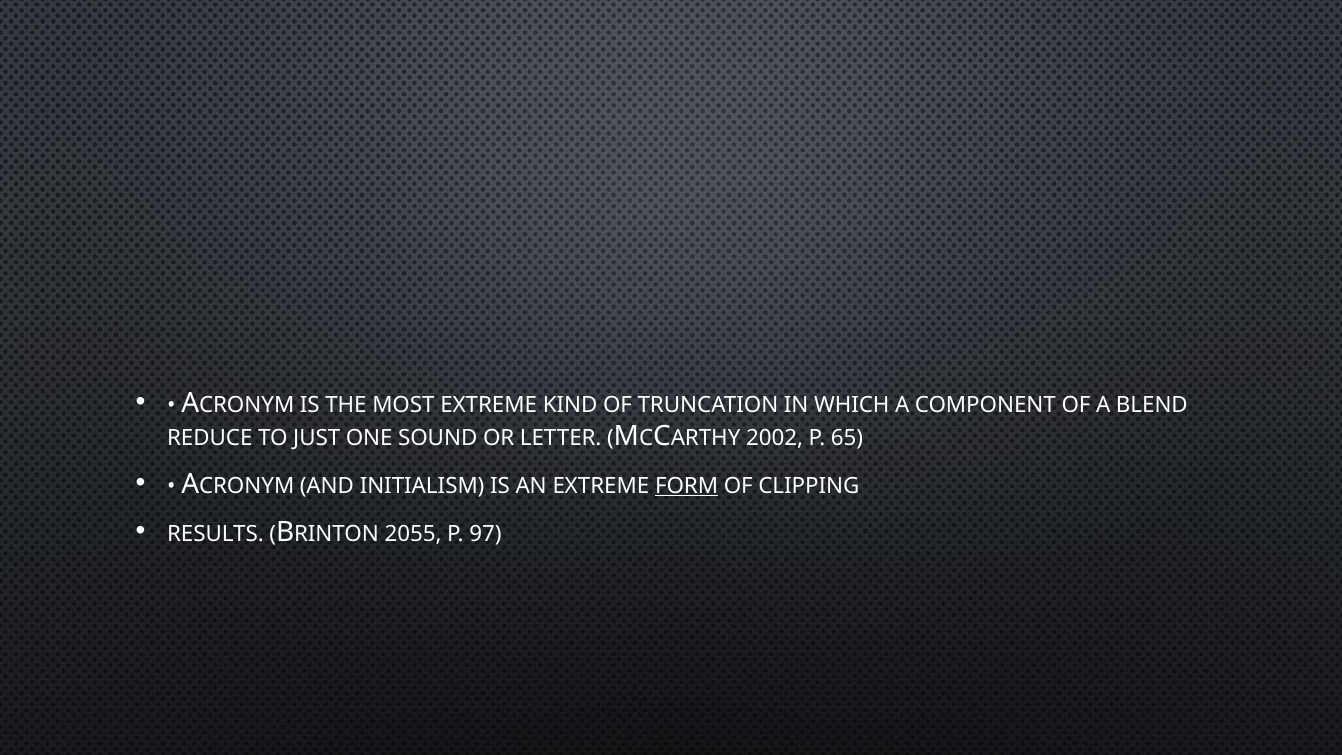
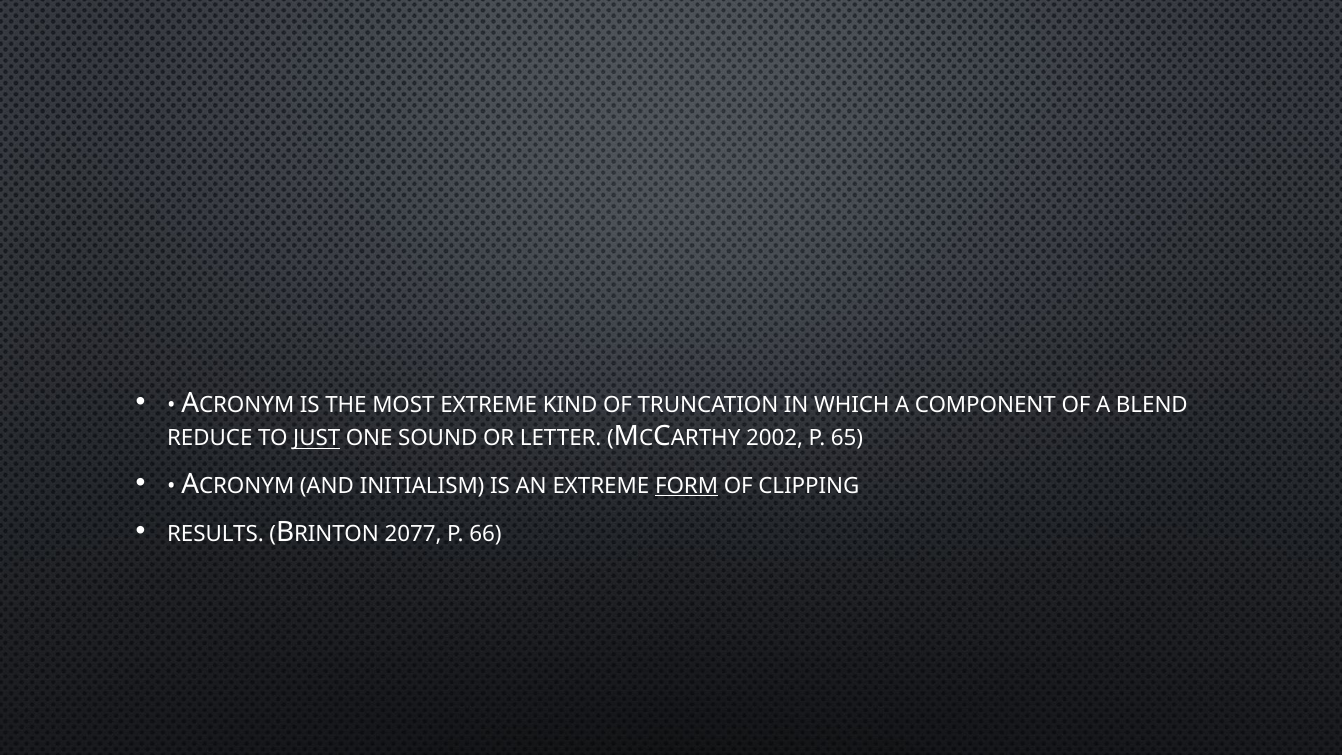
JUST underline: none -> present (317, 438)
2055: 2055 -> 2077 (413, 534)
97: 97 -> 66 (485, 534)
